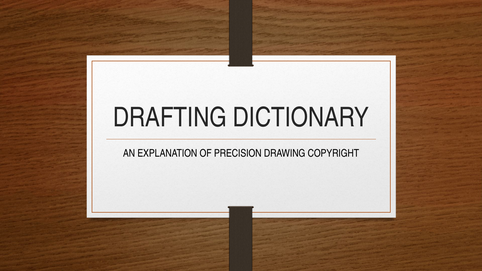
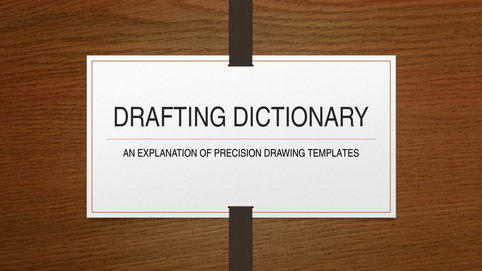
COPYRIGHT: COPYRIGHT -> TEMPLATES (333, 153)
